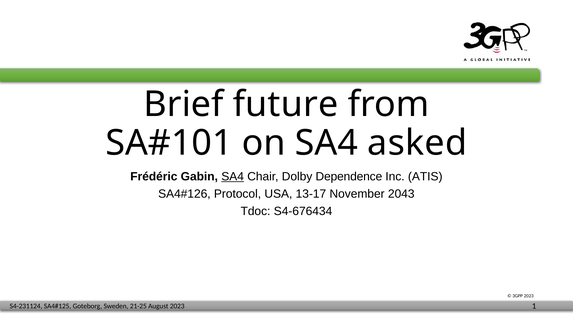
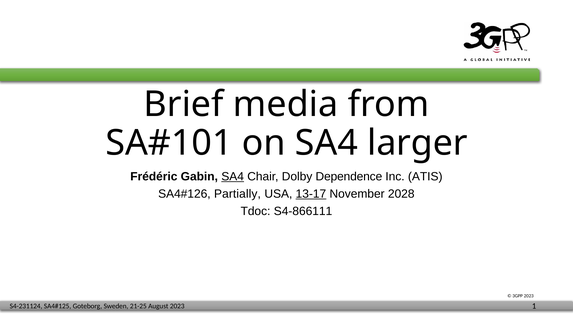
future: future -> media (286, 105)
asked: asked -> larger (417, 143)
Protocol: Protocol -> Partially (237, 194)
13-17 underline: none -> present (311, 194)
2043: 2043 -> 2028 (401, 194)
S4-676434: S4-676434 -> S4-866111 (303, 212)
